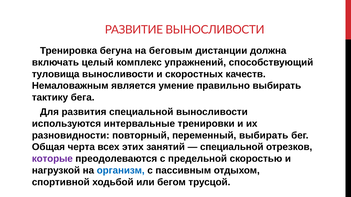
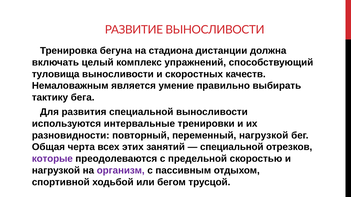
беговым: беговым -> стадиона (171, 51)
переменный выбирать: выбирать -> нагрузкой (264, 136)
организм colour: blue -> purple (121, 171)
